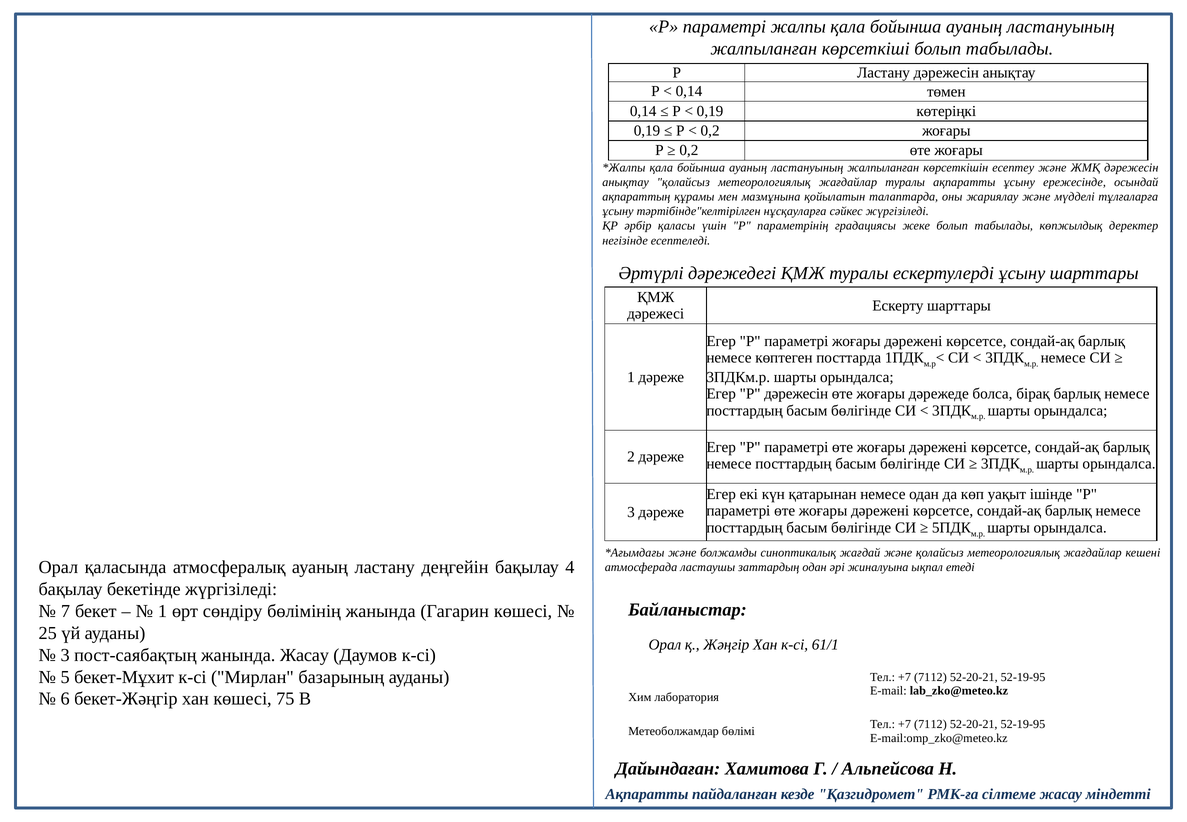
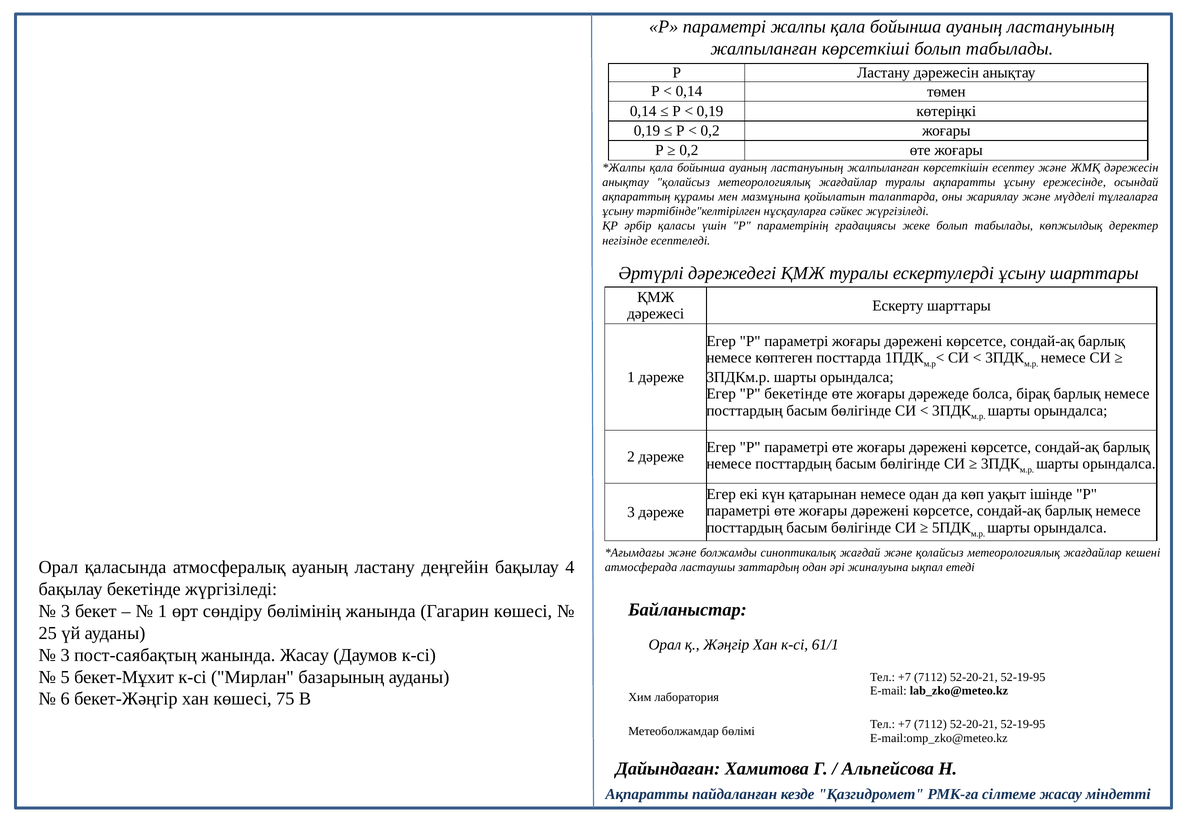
P дәрежесін: дәрежесін -> бекетінде (796, 394)
7: 7 -> 3 (66, 611)
